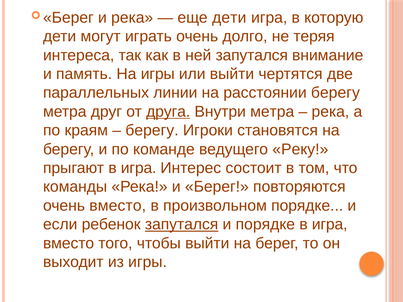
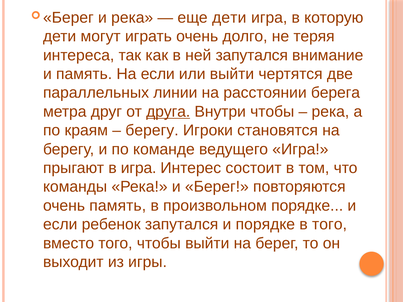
На игры: игры -> если (158, 74)
расстоянии берегу: берегу -> берега (335, 93)
Внутри метра: метра -> чтобы (272, 112)
ведущего Реку: Реку -> Игра (300, 149)
очень вместо: вместо -> память (118, 206)
запутался underline: present -> none (182, 225)
игра: игра -> того (330, 225)
